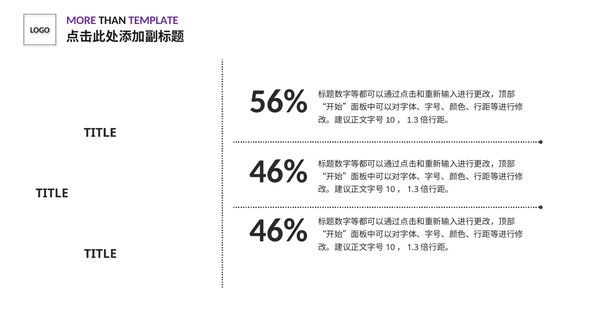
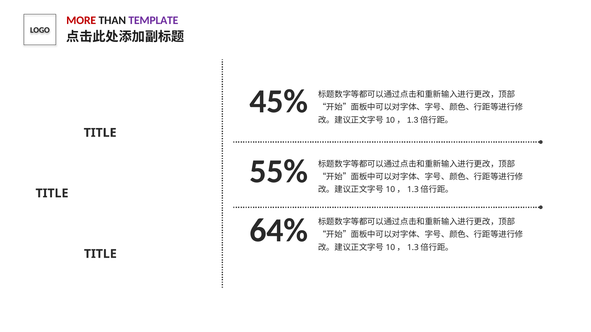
MORE colour: purple -> red (81, 21)
56%: 56% -> 45% (279, 102)
46%: 46% -> 55% (279, 172)
46%: 46% -> 64% (279, 231)
